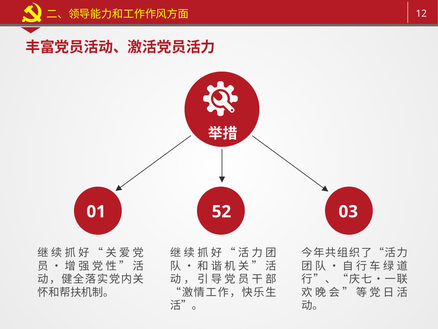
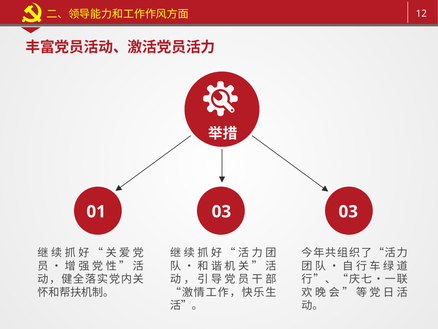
01 52: 52 -> 03 (221, 211)
